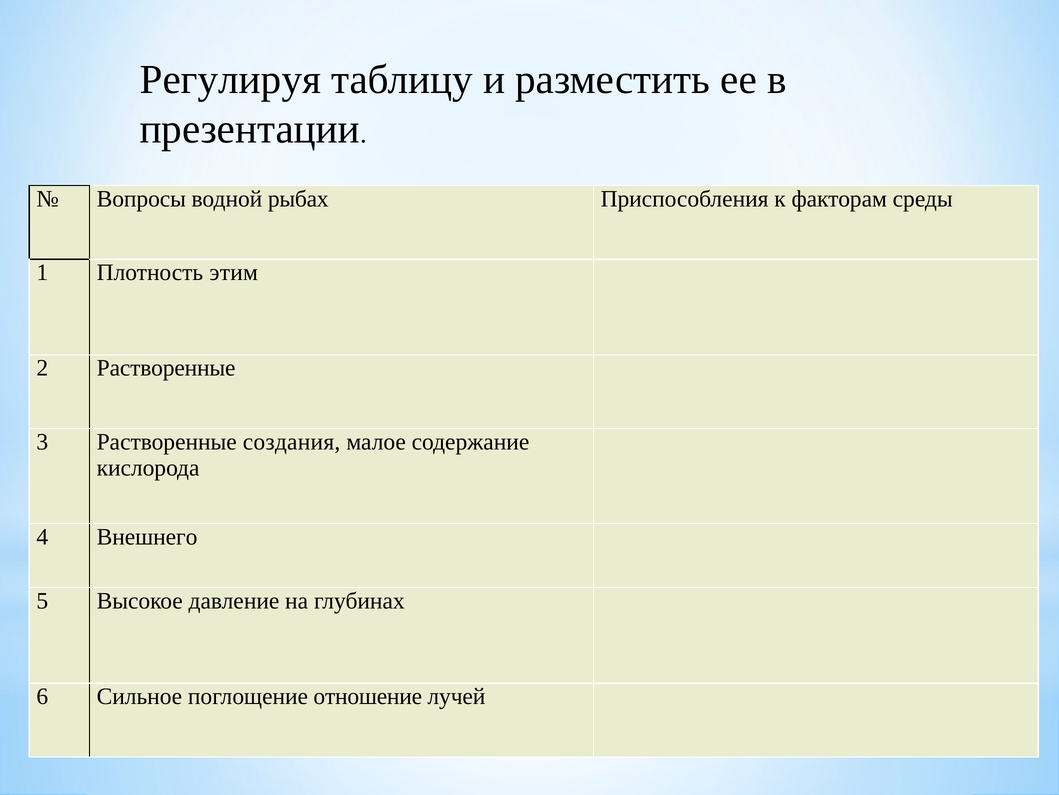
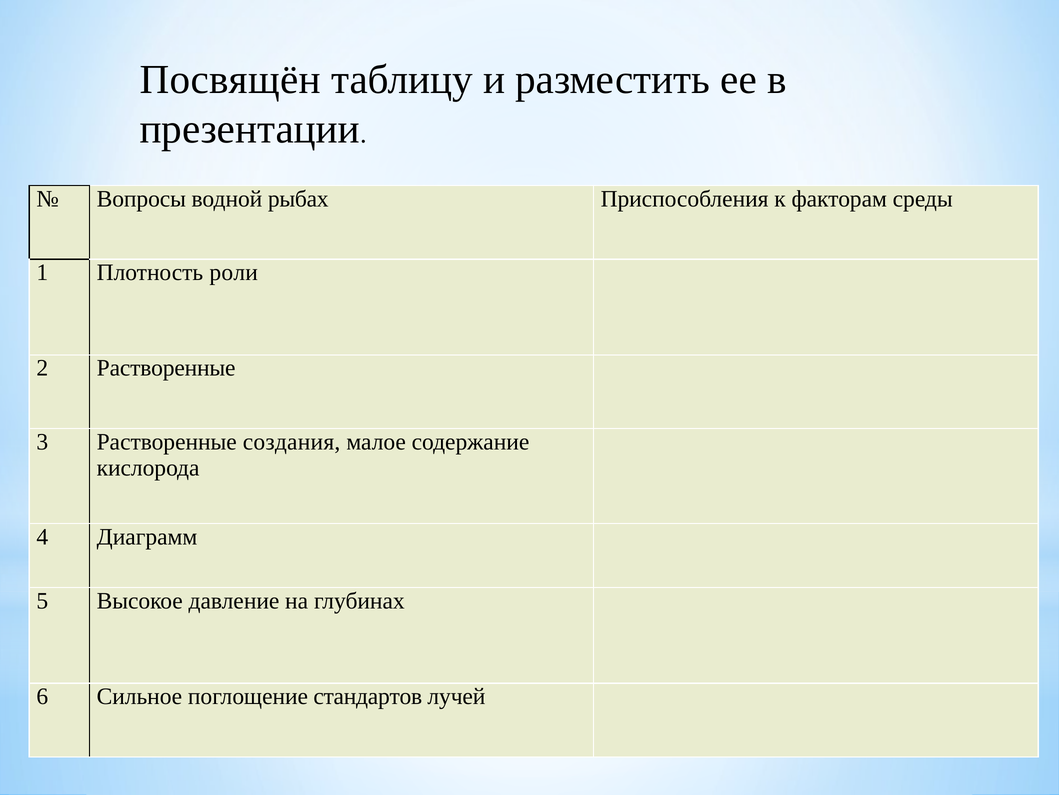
Регулируя: Регулируя -> Посвящён (230, 80)
этим: этим -> роли (234, 272)
Внешнего: Внешнего -> Диаграмм (147, 536)
отношение: отношение -> стандартов (368, 696)
